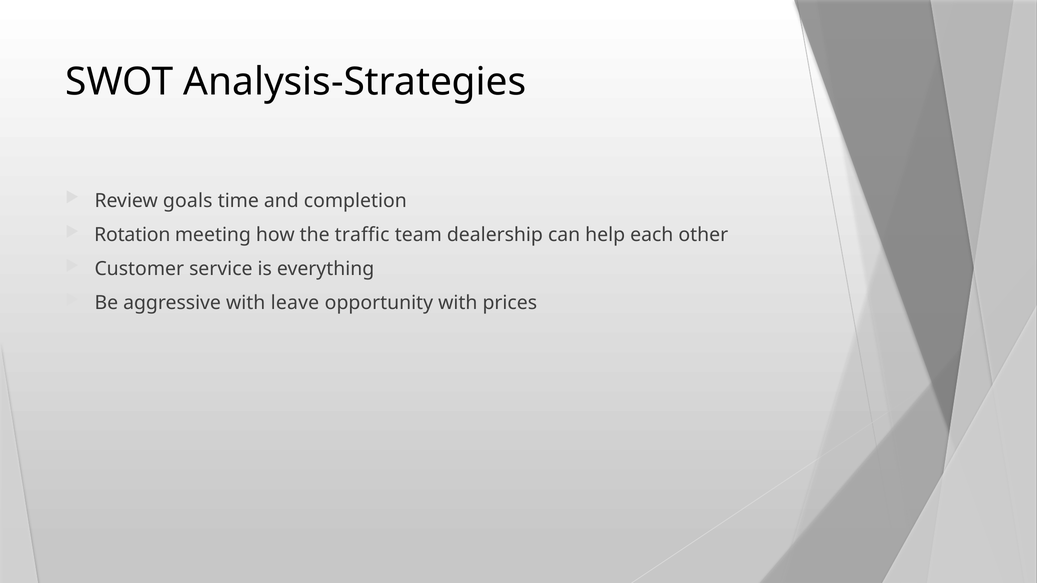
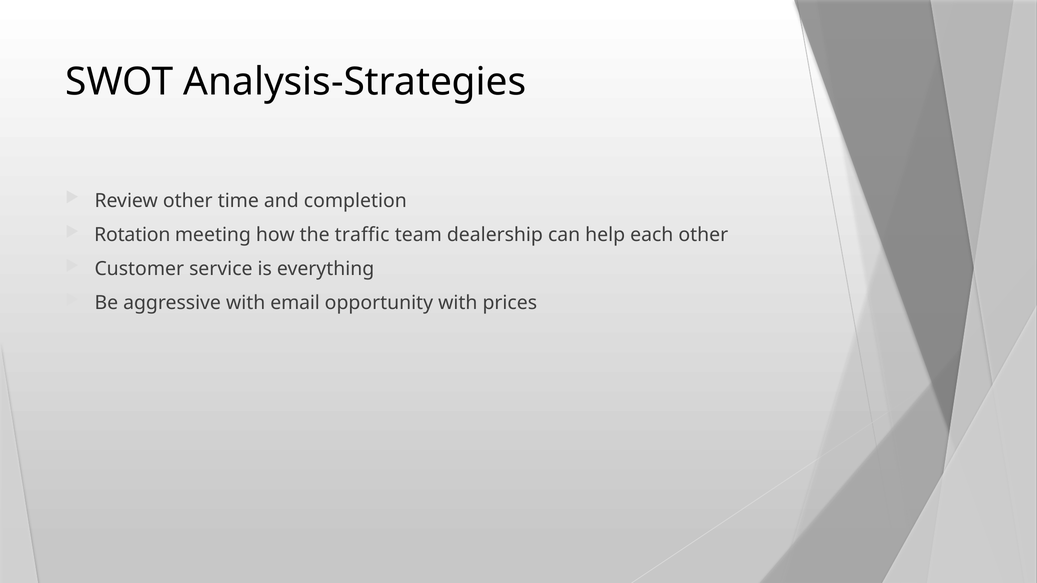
Review goals: goals -> other (188, 201)
leave: leave -> email (295, 303)
